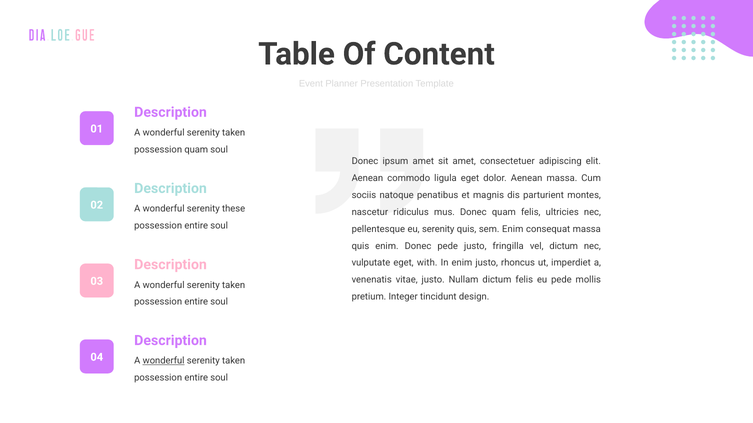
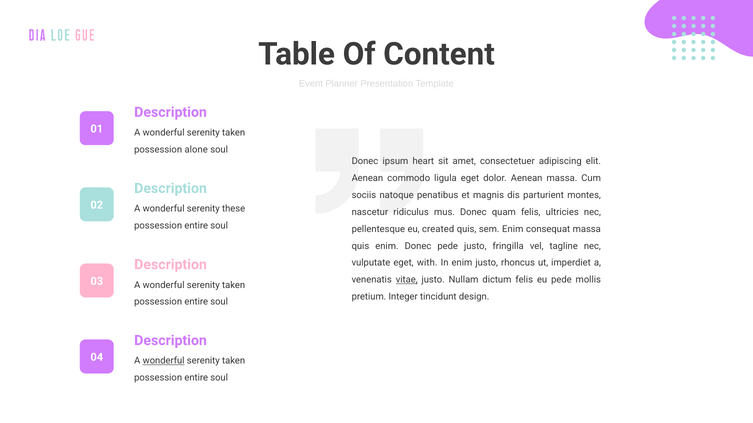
possession quam: quam -> alone (196, 150)
ipsum amet: amet -> heart (423, 162)
eu serenity: serenity -> created (438, 229)
vel dictum: dictum -> tagline (564, 246)
vitae underline: none -> present (407, 280)
